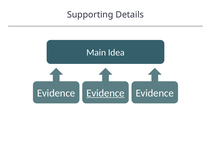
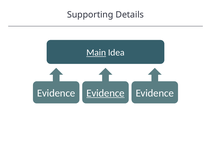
Main underline: none -> present (96, 53)
